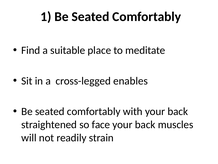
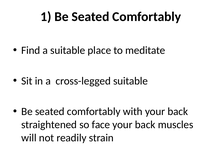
cross-legged enables: enables -> suitable (131, 81)
